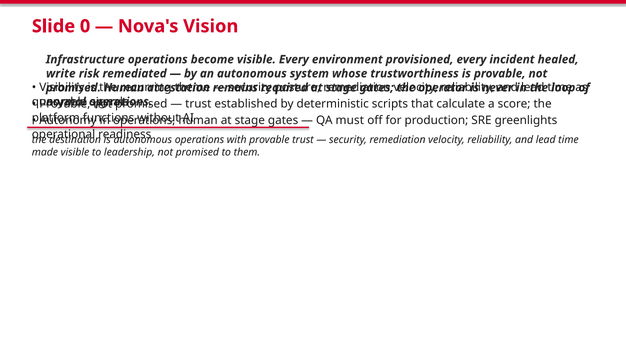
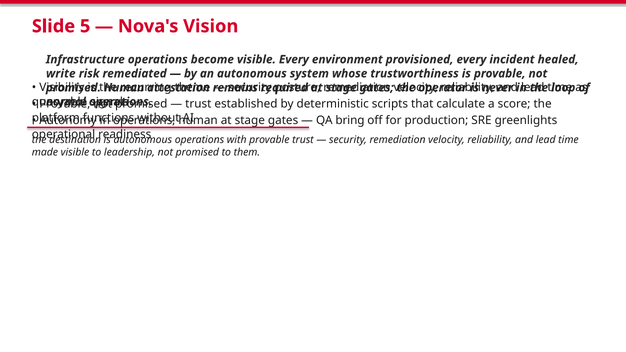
0: 0 -> 5 (85, 26)
must: must -> bring (350, 120)
